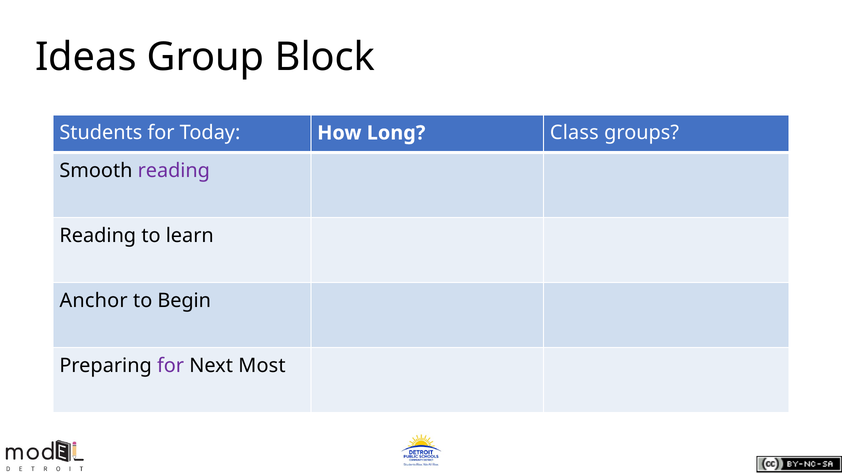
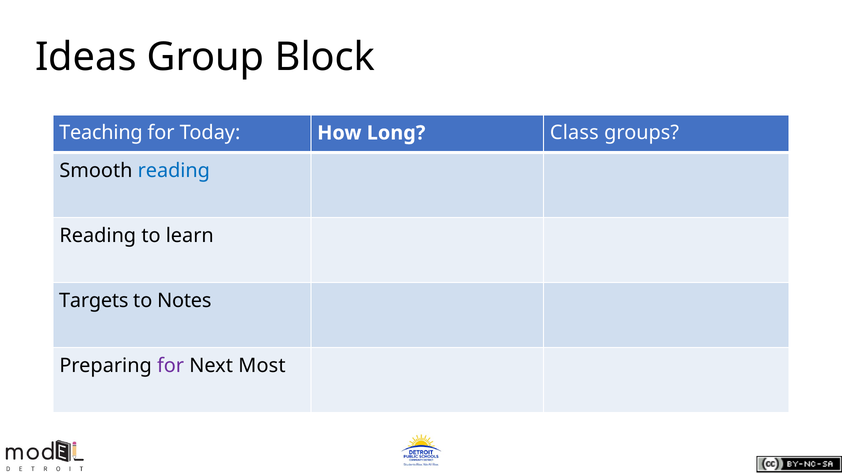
Students: Students -> Teaching (101, 133)
reading colour: purple -> blue (174, 170)
Anchor: Anchor -> Targets (94, 300)
Begin: Begin -> Notes (184, 300)
